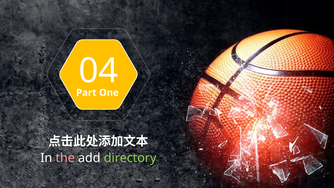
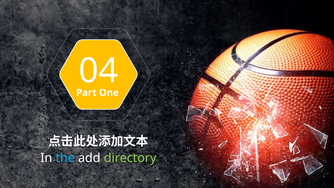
the colour: pink -> light blue (65, 158)
